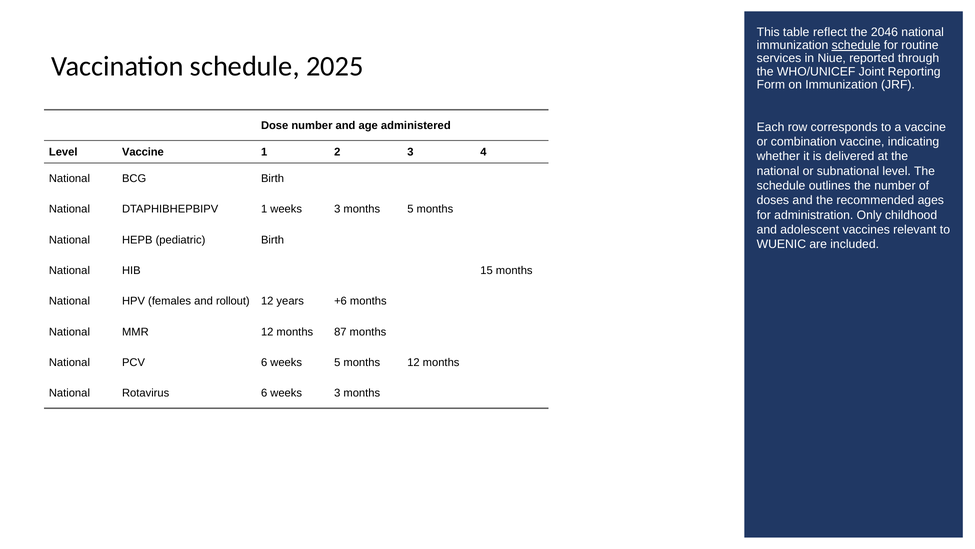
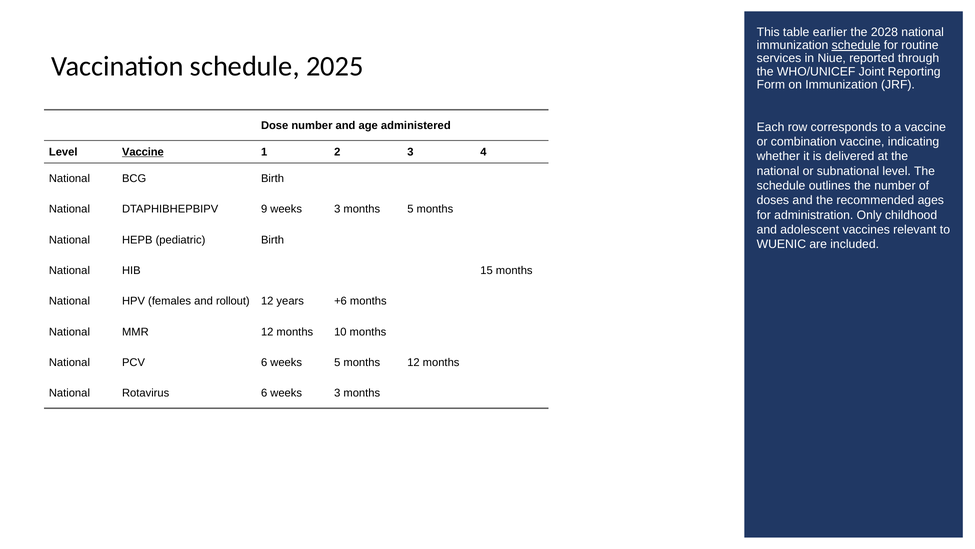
reflect: reflect -> earlier (830, 32)
2046: 2046 -> 2028 (884, 32)
Vaccine underline: none -> present (143, 152)
DTAPHIBHEPBIPV 1: 1 -> 9 (264, 209)
87: 87 -> 10 (340, 332)
